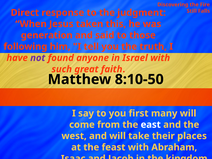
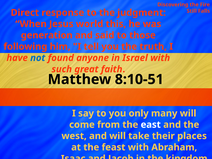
taken: taken -> world (90, 24)
not colour: purple -> blue (38, 58)
8:10-50: 8:10-50 -> 8:10-51 (139, 79)
first: first -> only (139, 113)
